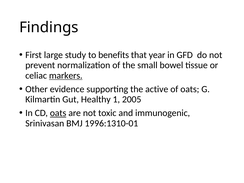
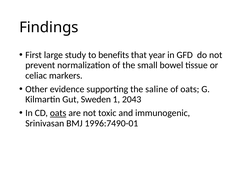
markers underline: present -> none (66, 76)
active: active -> saline (157, 89)
Healthy: Healthy -> Sweden (96, 99)
2005: 2005 -> 2043 (132, 99)
1996:1310-01: 1996:1310-01 -> 1996:7490-01 (111, 123)
